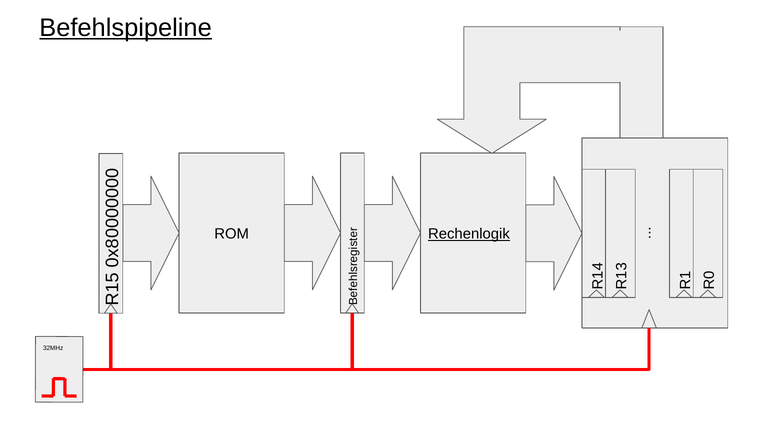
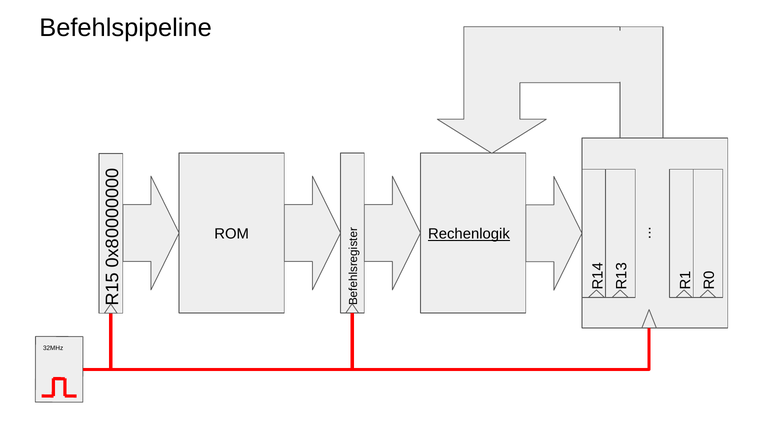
Befehlspipeline underline: present -> none (126, 28)
